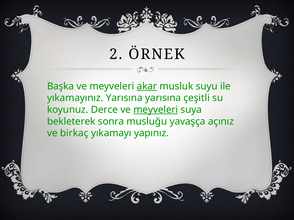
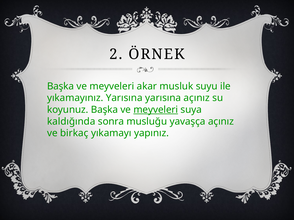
akar underline: present -> none (147, 86)
yarısına çeşitli: çeşitli -> açınız (197, 98)
koyunuz Derce: Derce -> Başka (104, 110)
bekleterek: bekleterek -> kaldığında (71, 122)
